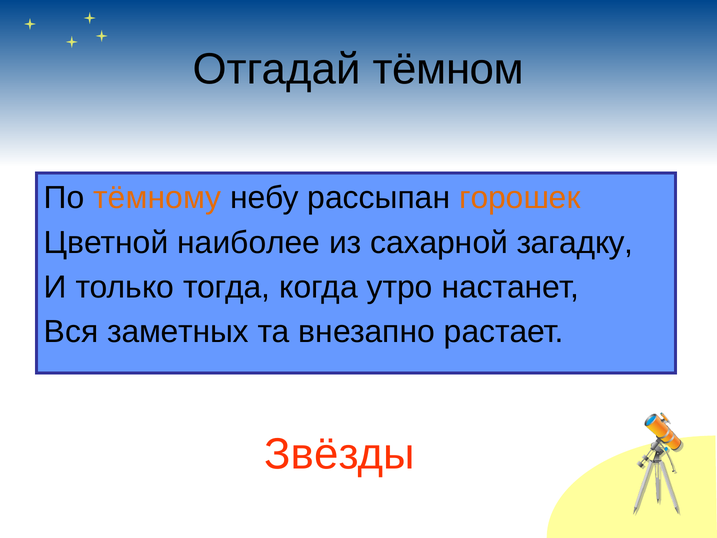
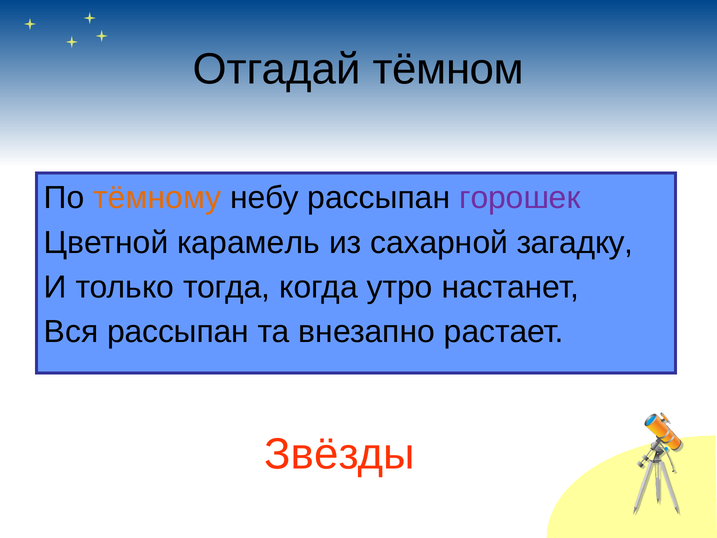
горошек colour: orange -> purple (520, 198)
наиболее: наиболее -> карамель (249, 242)
Вся заметных: заметных -> рассыпан (178, 332)
